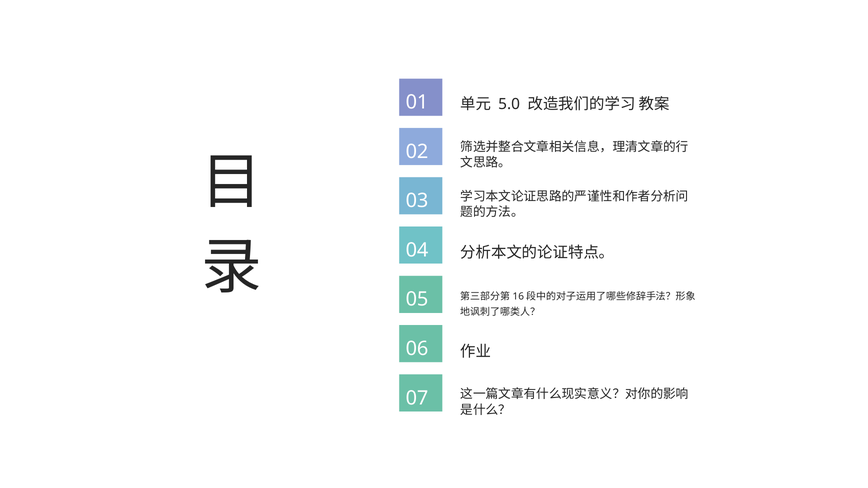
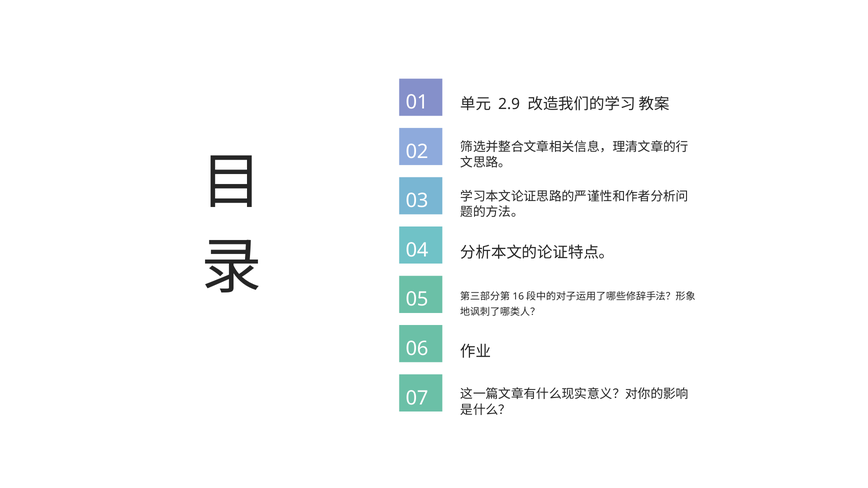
5.0: 5.0 -> 2.9 (509, 104)
